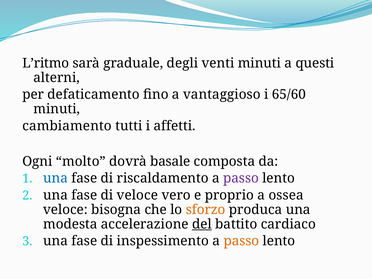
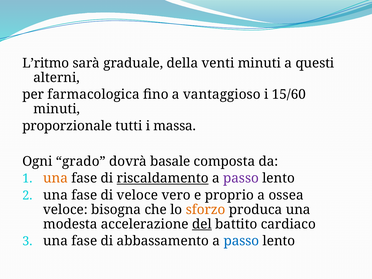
degli: degli -> della (182, 63)
defaticamento: defaticamento -> farmacologica (94, 95)
65/60: 65/60 -> 15/60 (289, 95)
cambiamento: cambiamento -> proporzionale (67, 126)
affetti: affetti -> massa (175, 126)
molto: molto -> grado (81, 161)
una colour: blue -> orange (56, 178)
riscaldamento underline: none -> present (163, 178)
inspessimento: inspessimento -> abbassamento (163, 241)
passo colour: orange -> blue (241, 241)
